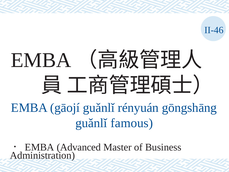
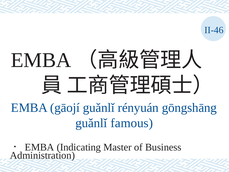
Advanced: Advanced -> Indicating (79, 147)
